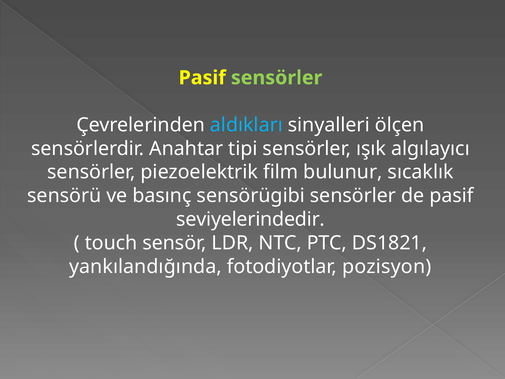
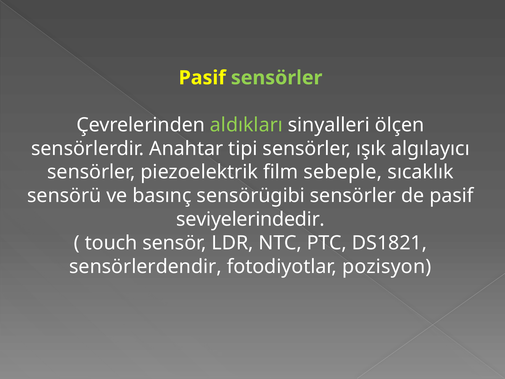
aldıkları colour: light blue -> light green (246, 125)
bulunur: bulunur -> sebeple (343, 172)
yankılandığında: yankılandığında -> sensörlerdendir (145, 266)
